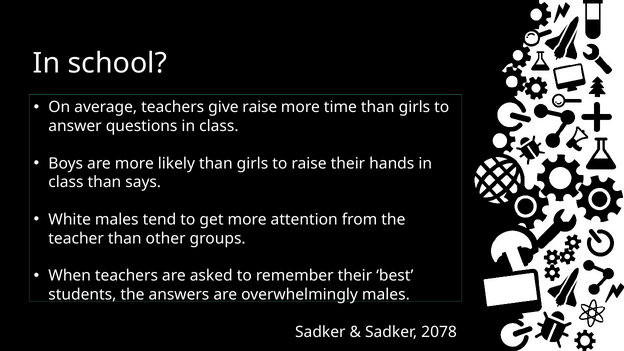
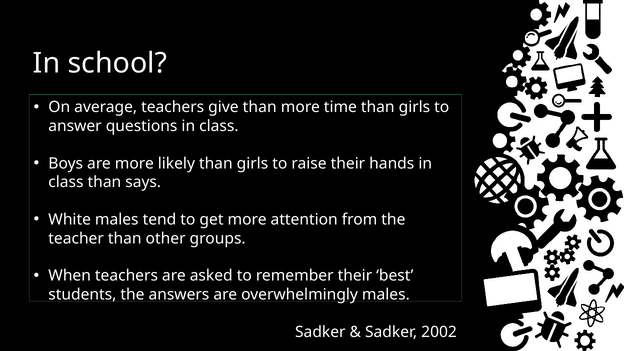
give raise: raise -> than (260, 107)
2078: 2078 -> 2002 (439, 332)
